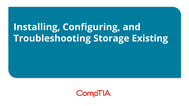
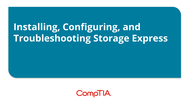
Existing: Existing -> Express (150, 39)
